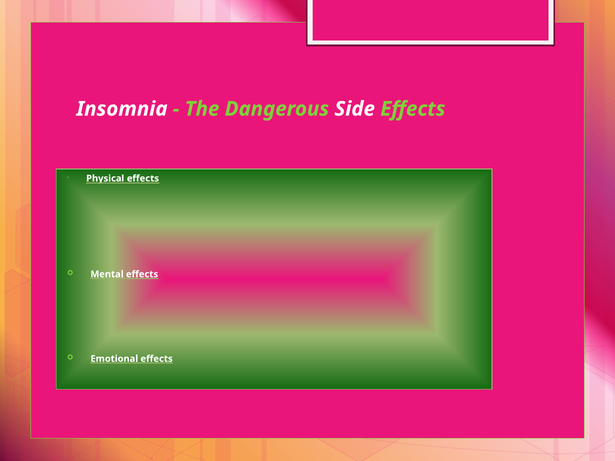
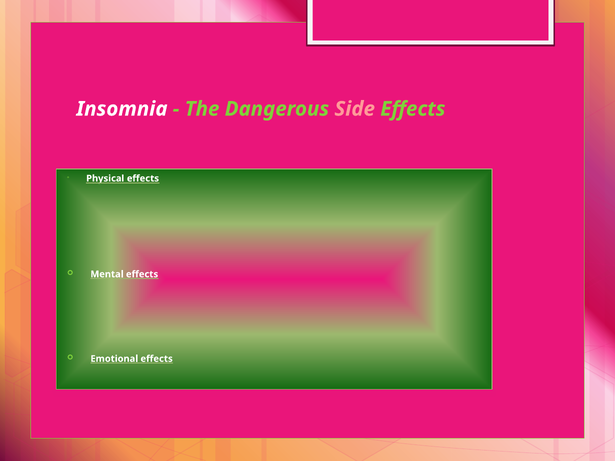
Side colour: white -> pink (355, 109)
